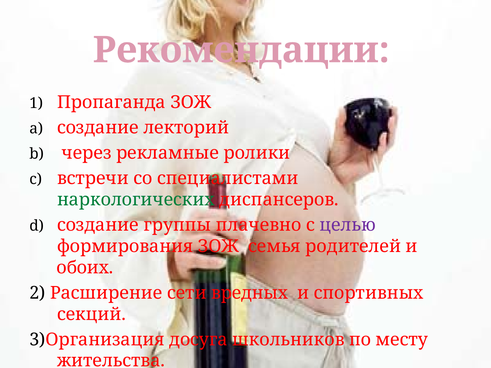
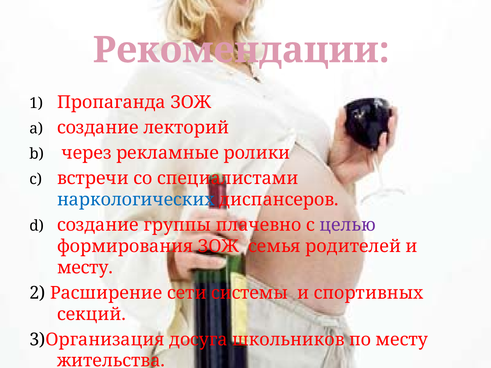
наркологических colour: green -> blue (136, 200)
обоих: обоих -> месту (85, 268)
вредных: вредных -> системы (250, 293)
